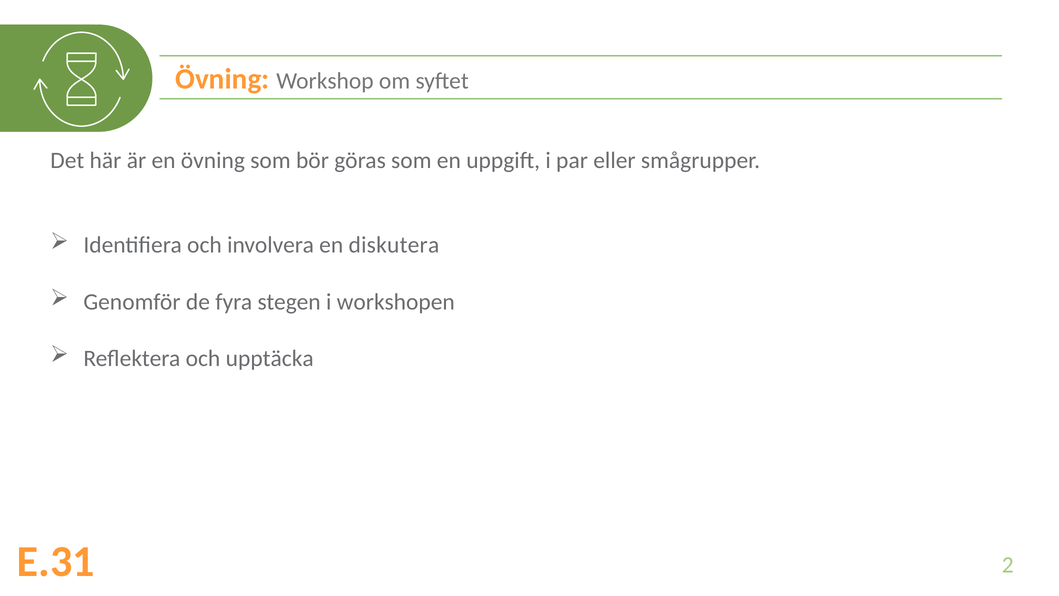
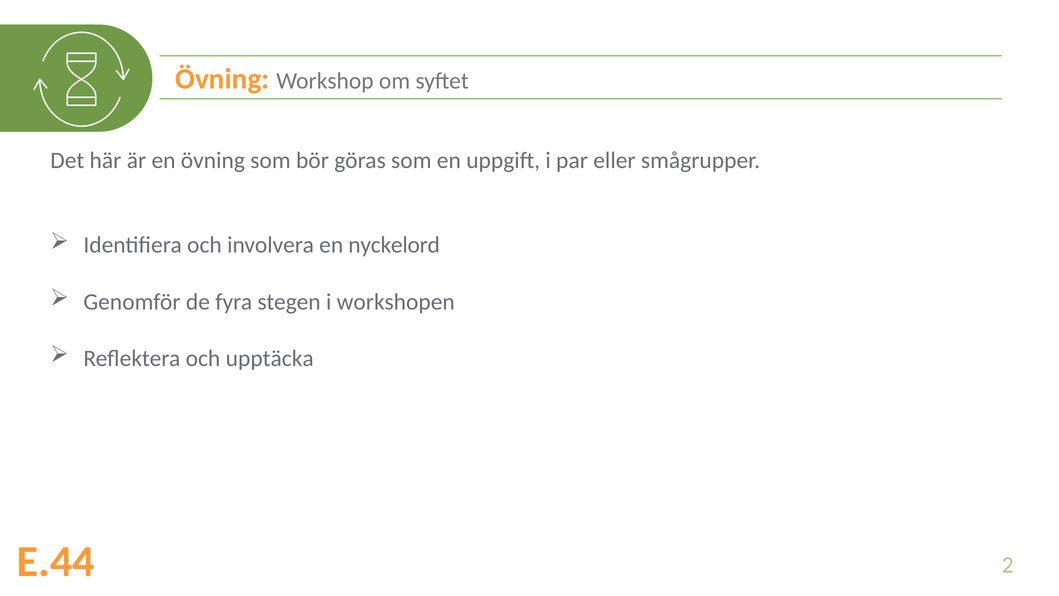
diskutera: diskutera -> nyckelord (394, 245)
E.31: E.31 -> E.44 (56, 561)
